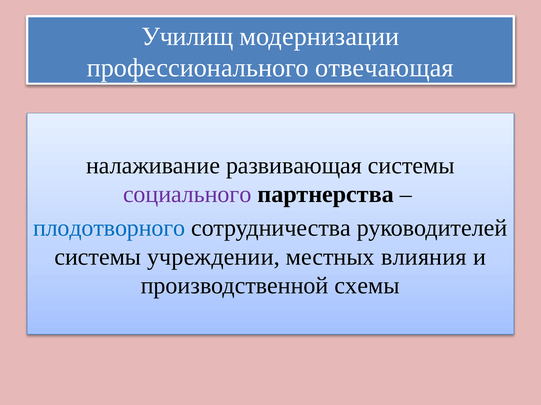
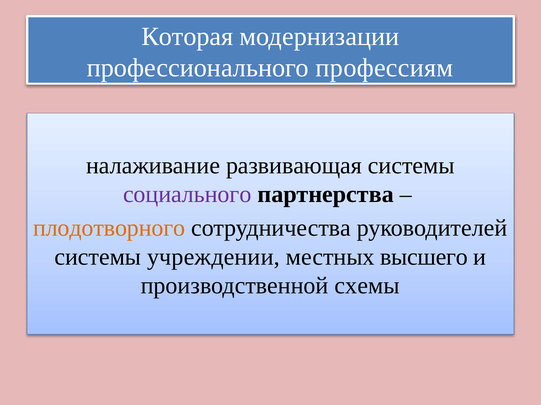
Училищ: Училищ -> Которая (187, 37)
отвечающая: отвечающая -> профессиям (384, 68)
плодотворного colour: blue -> orange (109, 228)
влияния: влияния -> высшего (424, 257)
